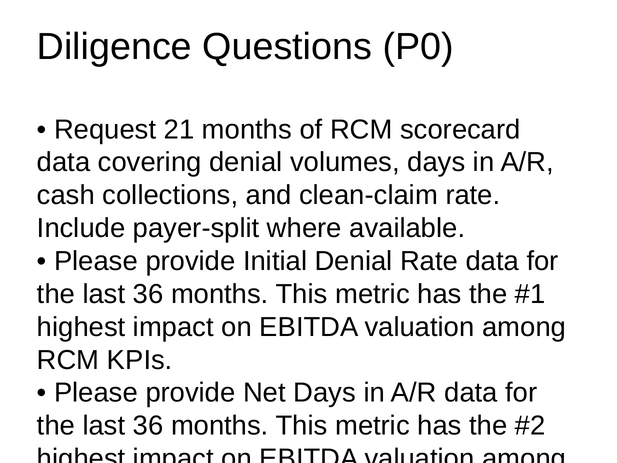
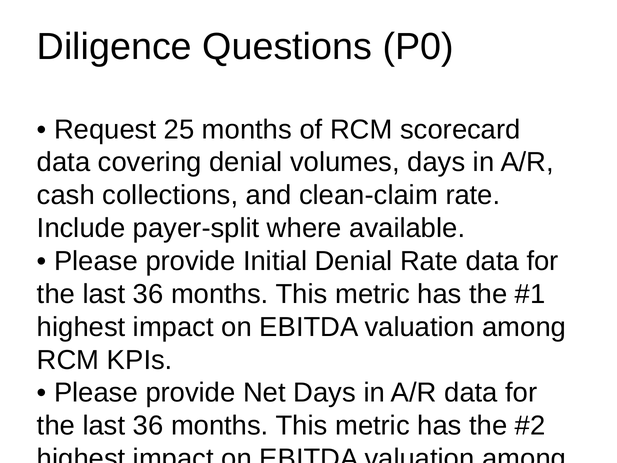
21: 21 -> 25 (179, 129)
